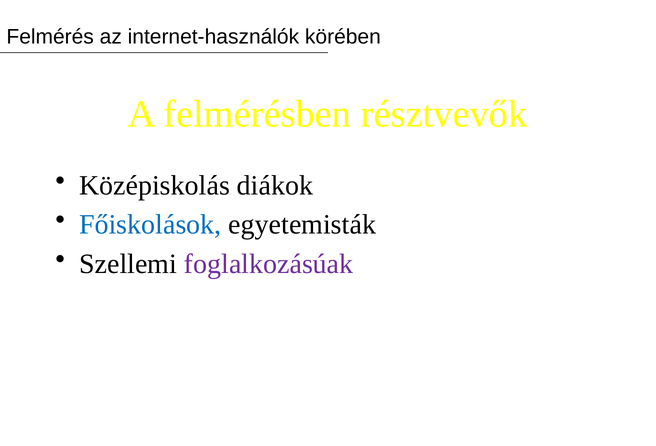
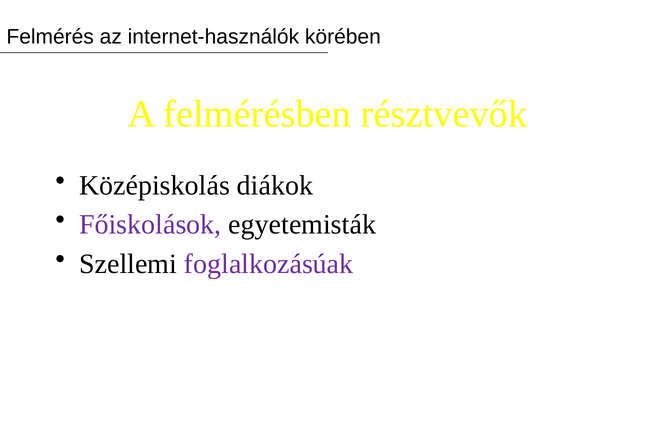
Főiskolások colour: blue -> purple (150, 225)
